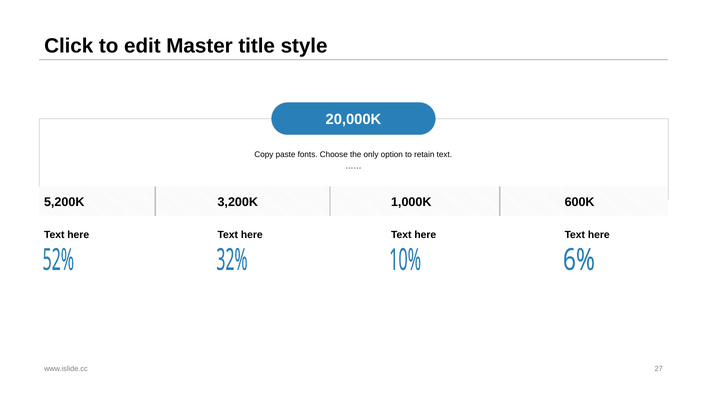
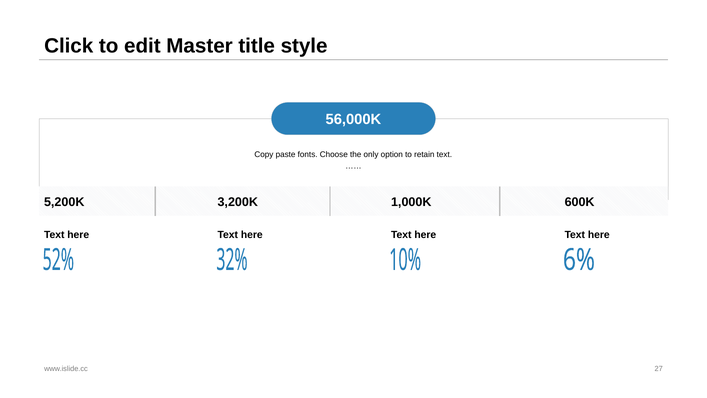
20,000K: 20,000K -> 56,000K (353, 120)
